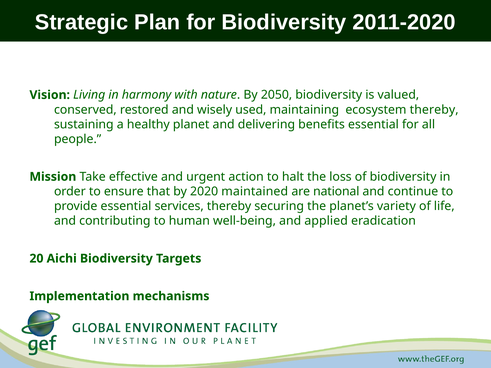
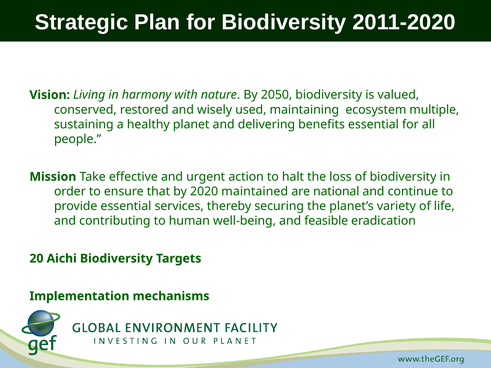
ecosystem thereby: thereby -> multiple (434, 110)
applied: applied -> feasible (326, 221)
